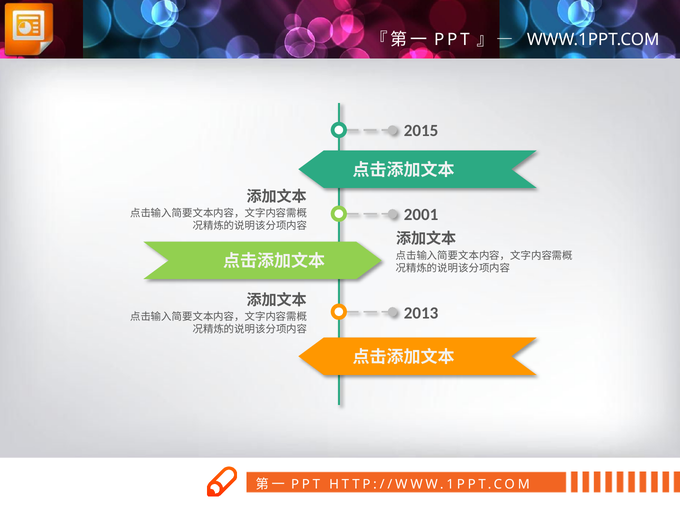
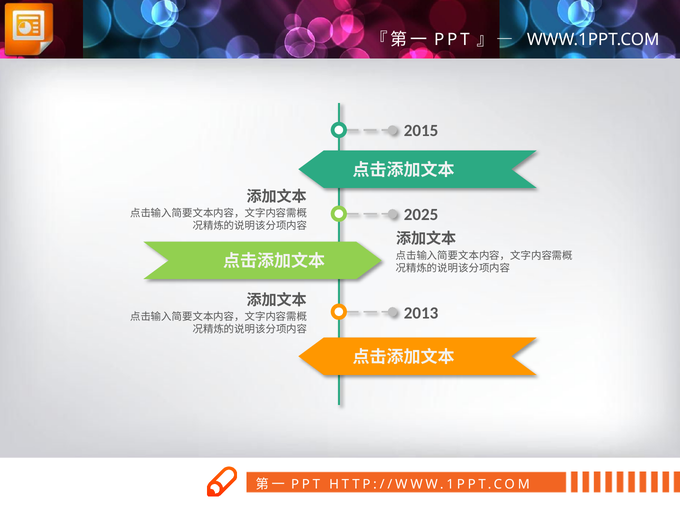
2001: 2001 -> 2025 (421, 214)
